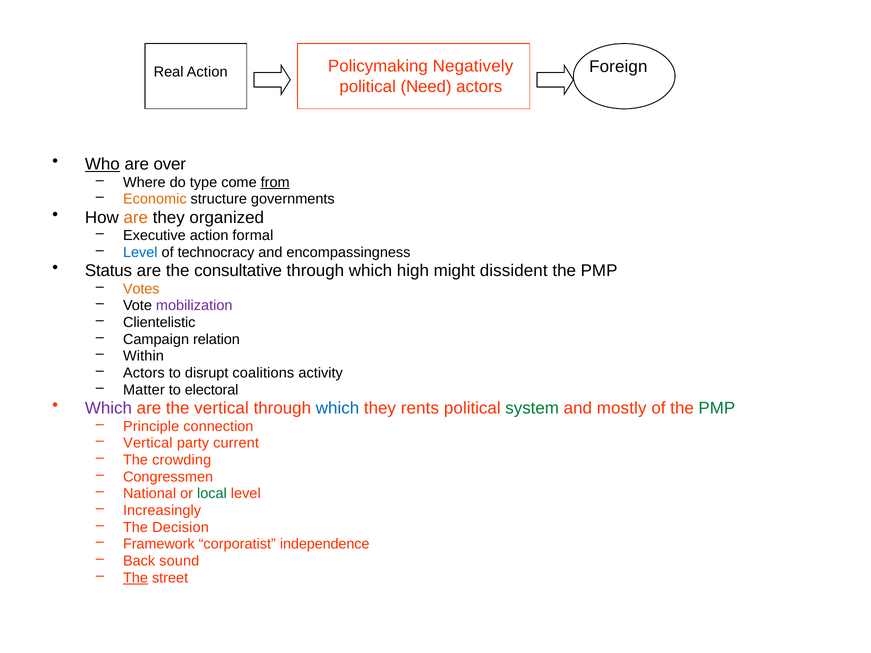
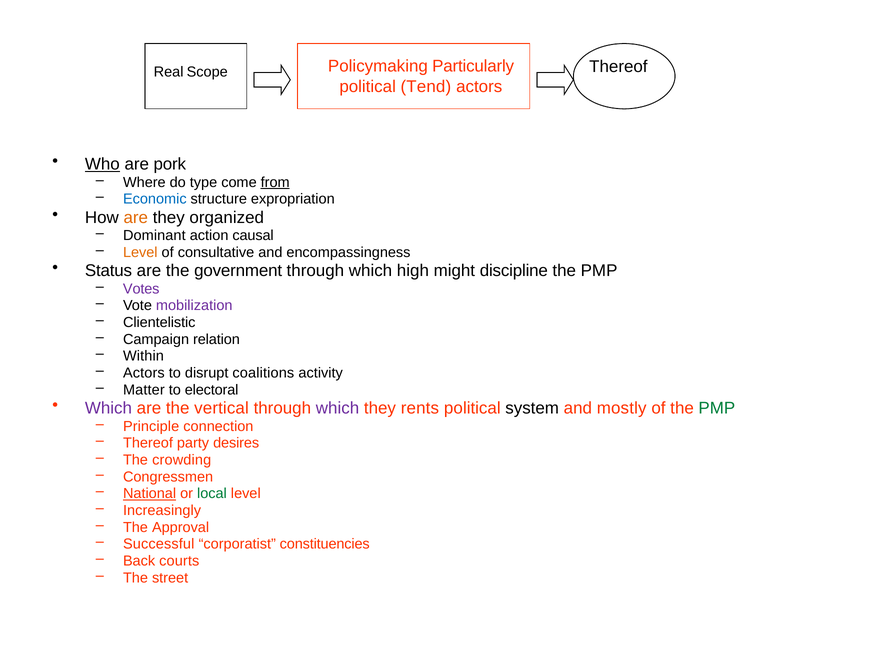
Foreign: Foreign -> Thereof (618, 66)
Real Action: Action -> Scope (207, 72)
Negatively: Negatively -> Particularly (473, 66)
Need: Need -> Tend (426, 87)
over: over -> pork (170, 164)
Economic colour: orange -> blue (155, 199)
governments: governments -> expropriation (293, 199)
Executive: Executive -> Dominant (154, 236)
formal: formal -> causal (253, 236)
Level colour: blue -> orange (140, 252)
technocracy: technocracy -> consultative (216, 252)
consultative: consultative -> government (238, 271)
dissident: dissident -> discipline (514, 271)
Votes colour: orange -> purple (141, 289)
which colour: blue -> purple (338, 408)
system colour: green -> black (532, 408)
Vertical: Vertical -> Thereof (148, 443)
current: current -> desires (236, 443)
National underline: none -> present (150, 494)
Decision: Decision -> Approval (181, 527)
Framework: Framework -> Successful (159, 544)
independence: independence -> constituencies (325, 544)
sound: sound -> courts (179, 561)
The underline: present -> none (135, 578)
